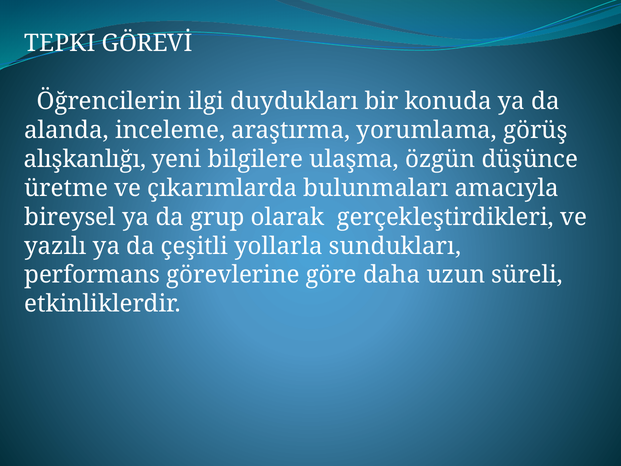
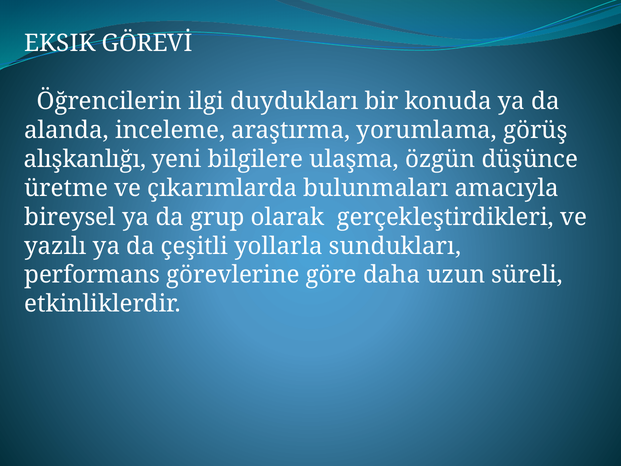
TEPKI: TEPKI -> EKSIK (60, 43)
